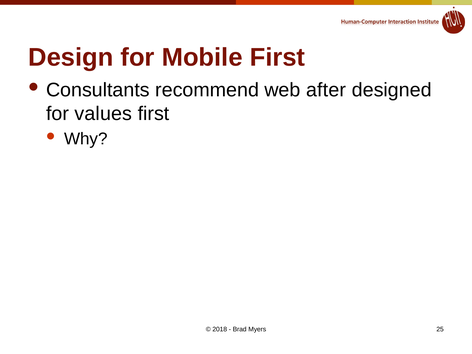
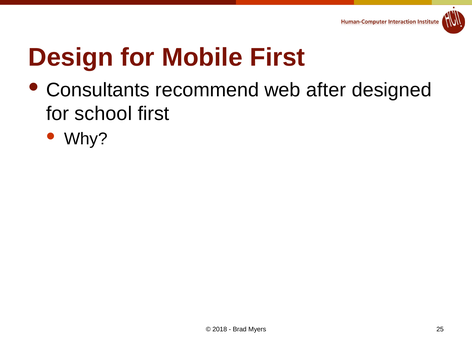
values: values -> school (103, 114)
